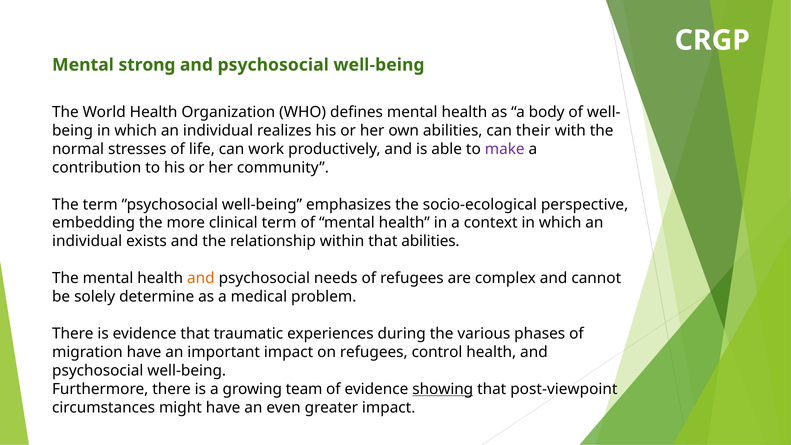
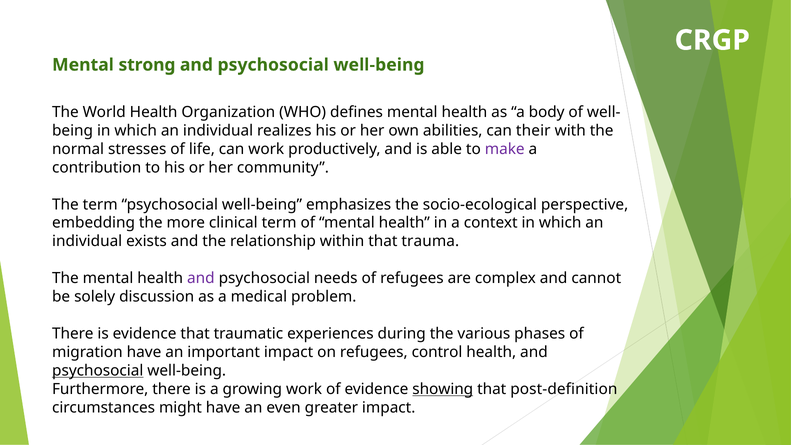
that abilities: abilities -> trauma (430, 241)
and colour: orange -> purple (201, 278)
determine: determine -> discussion (157, 297)
psychosocial underline: none -> present (98, 371)
growing team: team -> work (304, 389)
post-viewpoint: post-viewpoint -> post-definition (564, 389)
